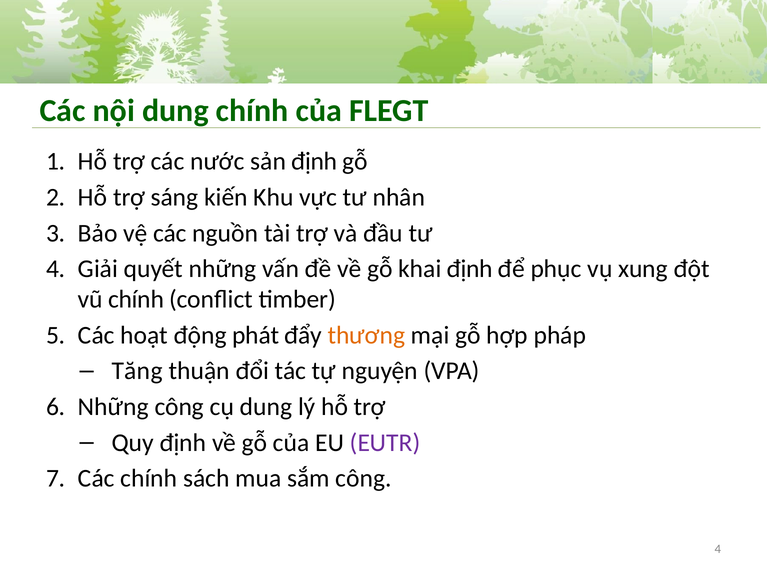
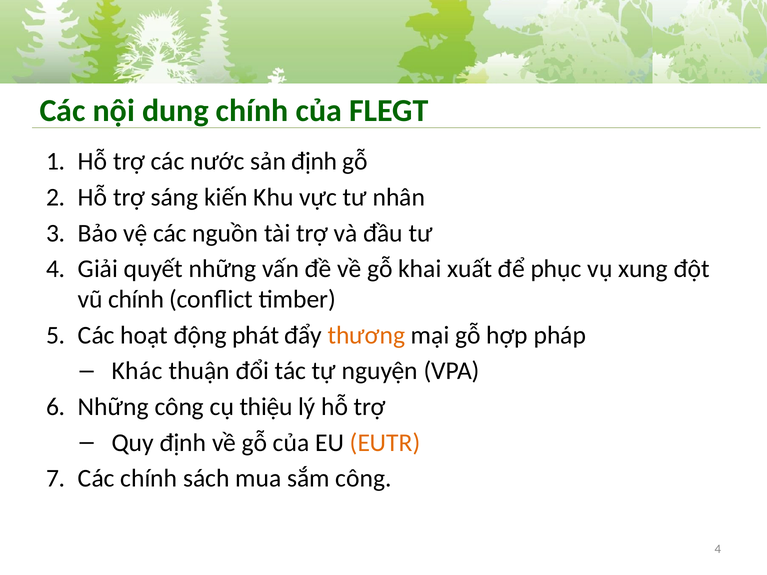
khai định: định -> xuất (470, 269)
Tăng: Tăng -> Khác (137, 371)
cụ dung: dung -> thiệu (266, 407)
EUTR colour: purple -> orange (385, 443)
